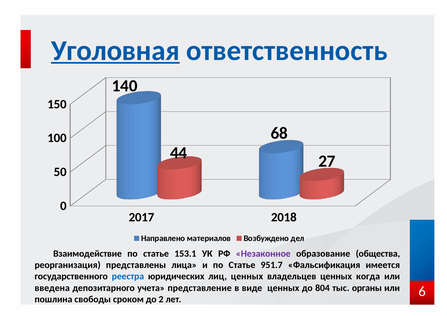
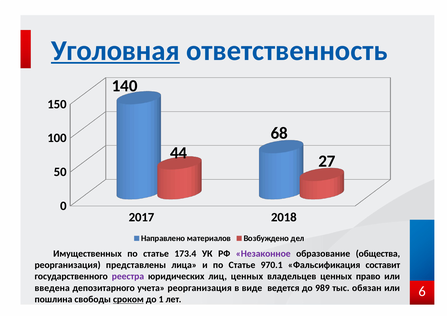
Взаимодействие: Взаимодействие -> Имущественных (87, 254)
153.1: 153.1 -> 173.4 (185, 254)
951.7: 951.7 -> 970.1 (272, 265)
имеется: имеется -> составит (383, 265)
реестра colour: blue -> purple (128, 277)
когда: когда -> право (368, 277)
учета представление: представление -> реорганизация (200, 288)
виде ценных: ценных -> ведется (283, 288)
804: 804 -> 989 (322, 288)
органы: органы -> обязан (367, 288)
сроком underline: none -> present (128, 299)
2: 2 -> 1 (161, 299)
